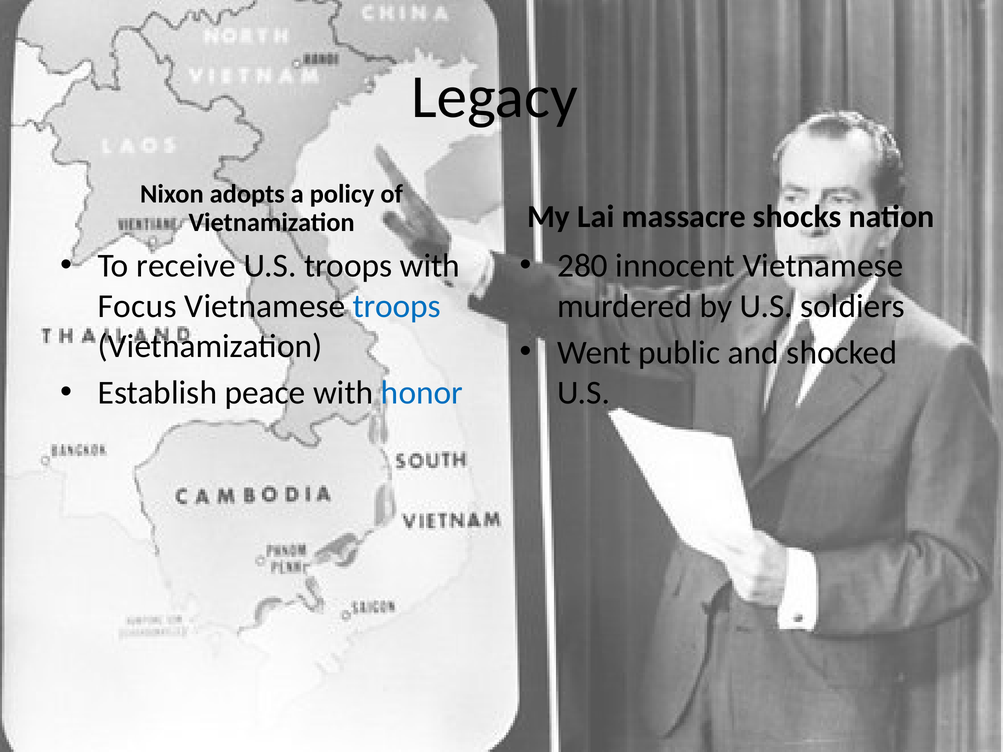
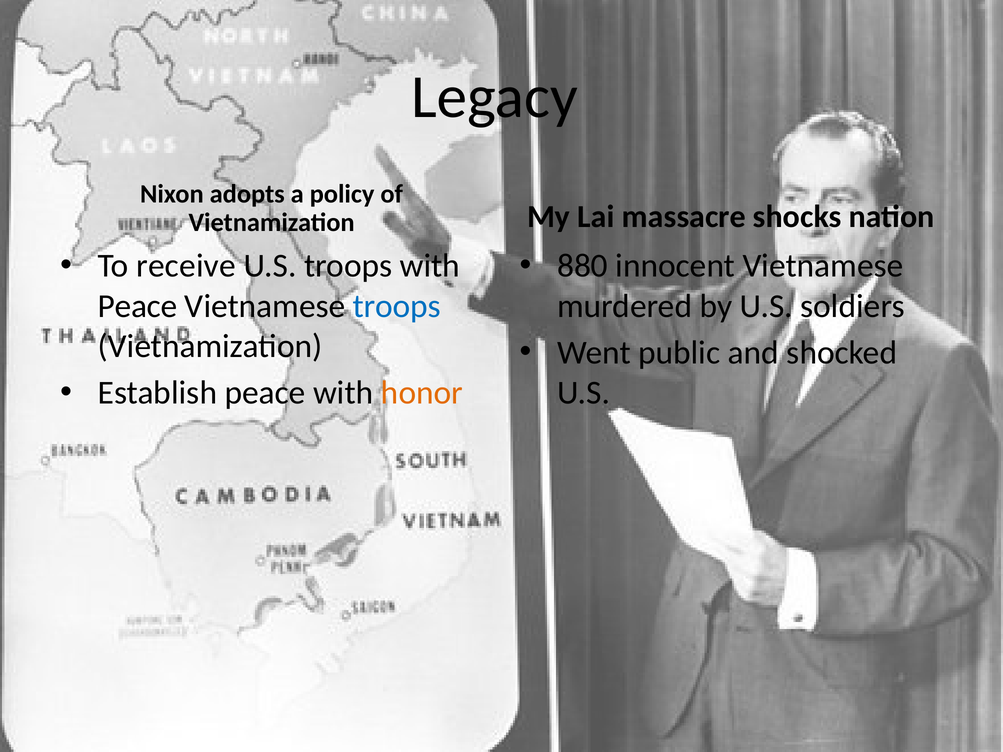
280: 280 -> 880 (583, 266)
Focus: Focus -> Peace (138, 306)
honor colour: blue -> orange (422, 393)
